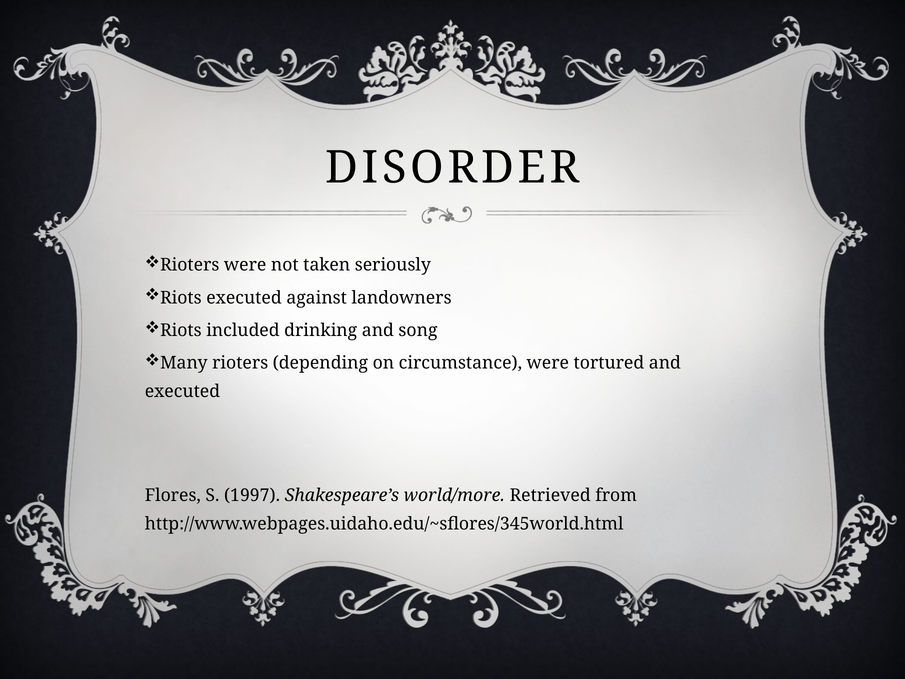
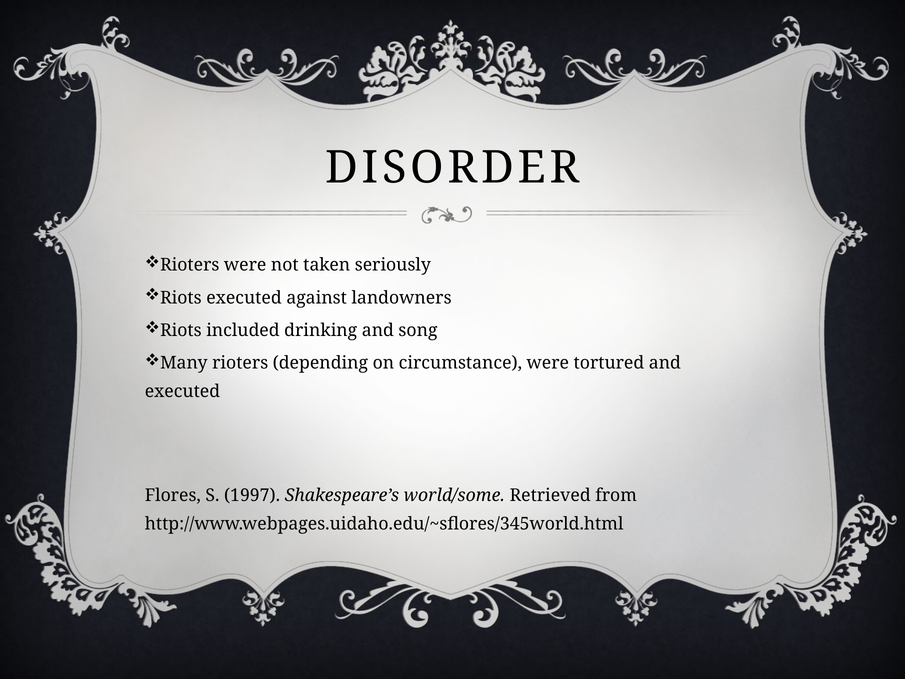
world/more: world/more -> world/some (454, 495)
